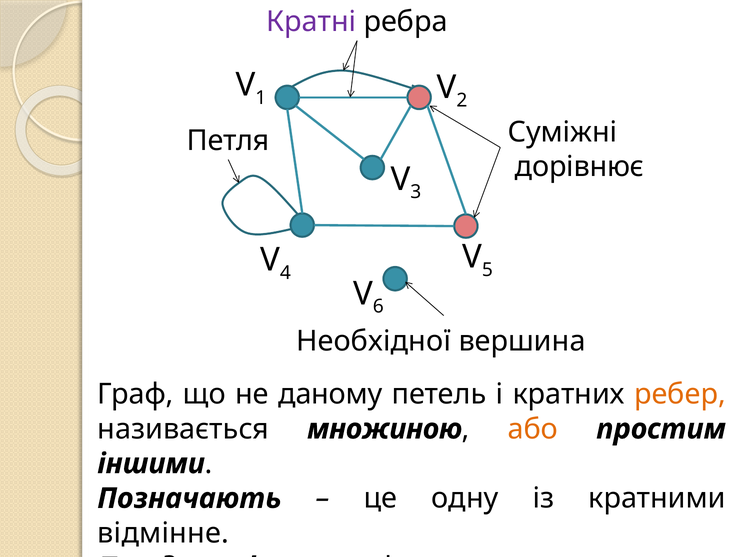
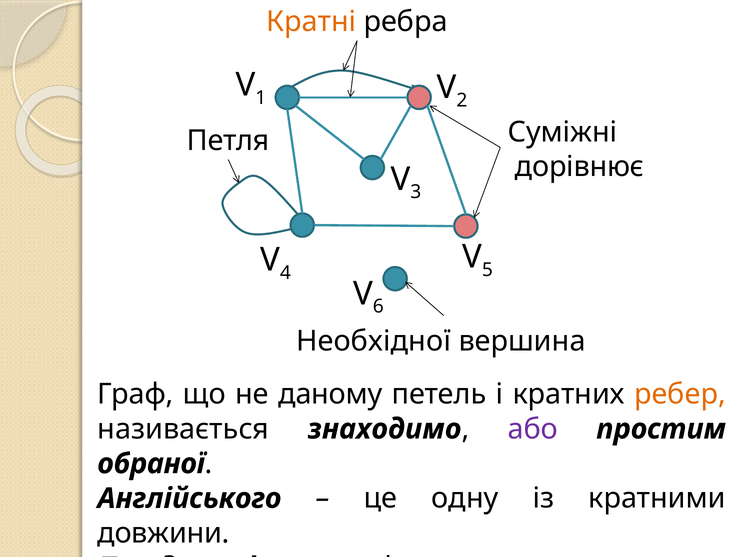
Кратні colour: purple -> orange (311, 22)
множиною: множиною -> знаходимо (384, 429)
або colour: orange -> purple (533, 429)
іншими: іншими -> обраної (151, 463)
Позначають: Позначають -> Англійського (189, 498)
відмінне: відмінне -> довжини (163, 533)
